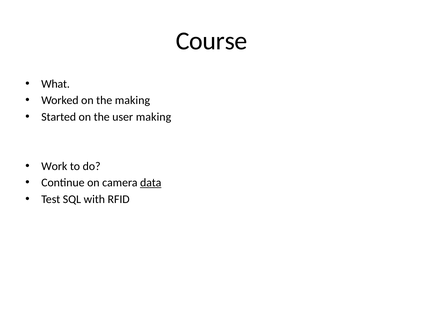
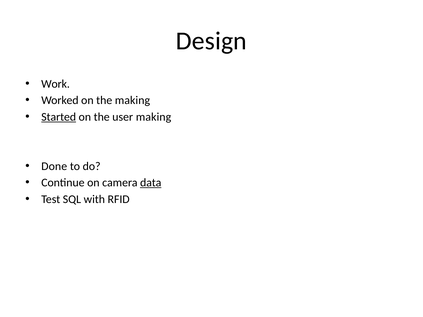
Course: Course -> Design (211, 41)
What: What -> Work (56, 84)
Started underline: none -> present (59, 117)
Work: Work -> Done (54, 166)
